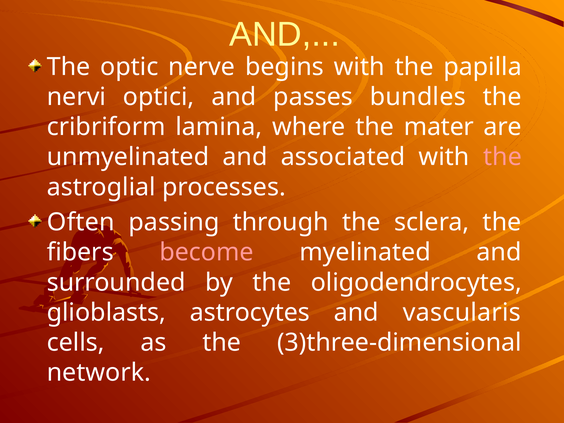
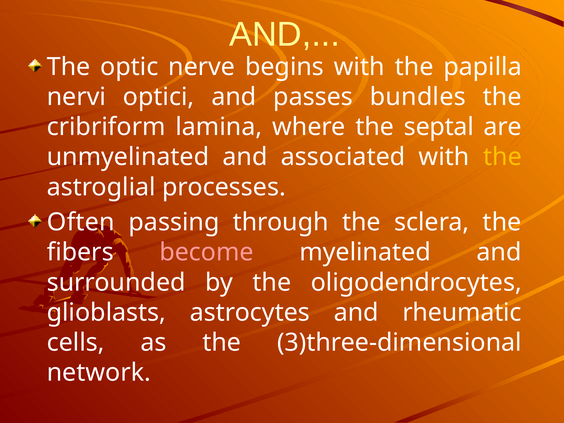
mater: mater -> septal (439, 127)
the colour: pink -> yellow (503, 157)
vascularis: vascularis -> rheumatic (462, 312)
